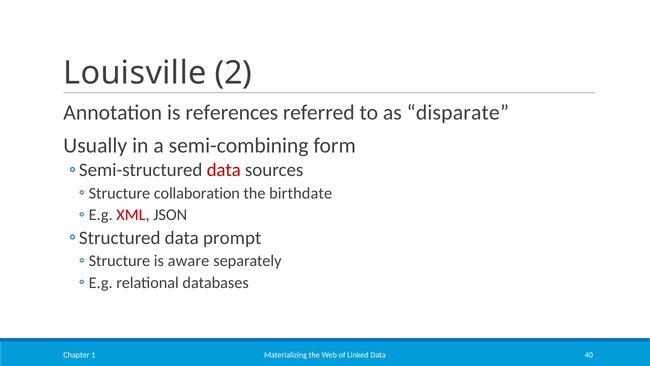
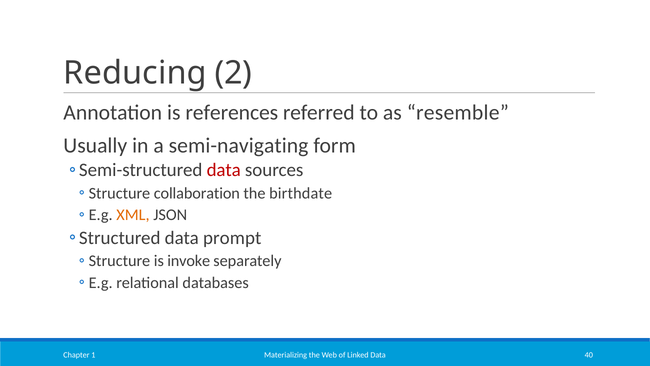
Louisville: Louisville -> Reducing (135, 73)
disparate: disparate -> resemble (458, 112)
semi-combining: semi-combining -> semi-navigating (239, 145)
XML colour: red -> orange (133, 215)
aware: aware -> invoke (189, 261)
